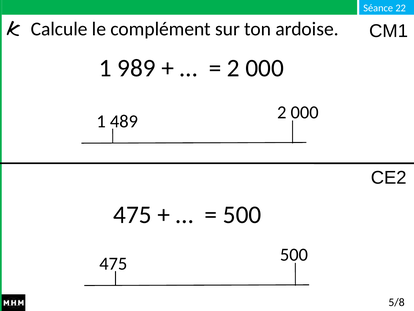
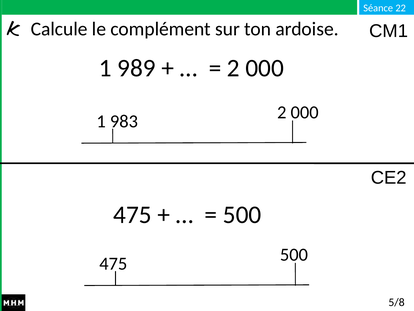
489: 489 -> 983 (124, 121)
